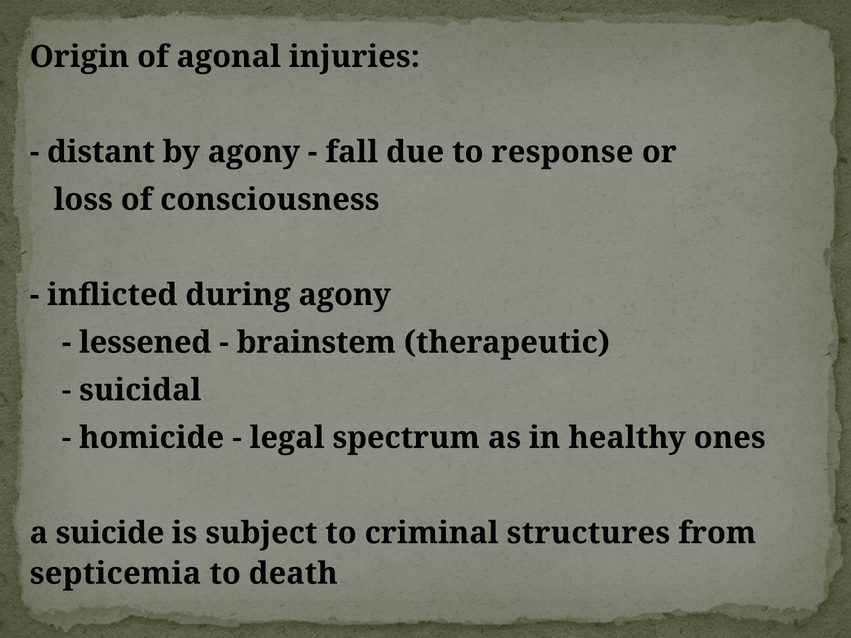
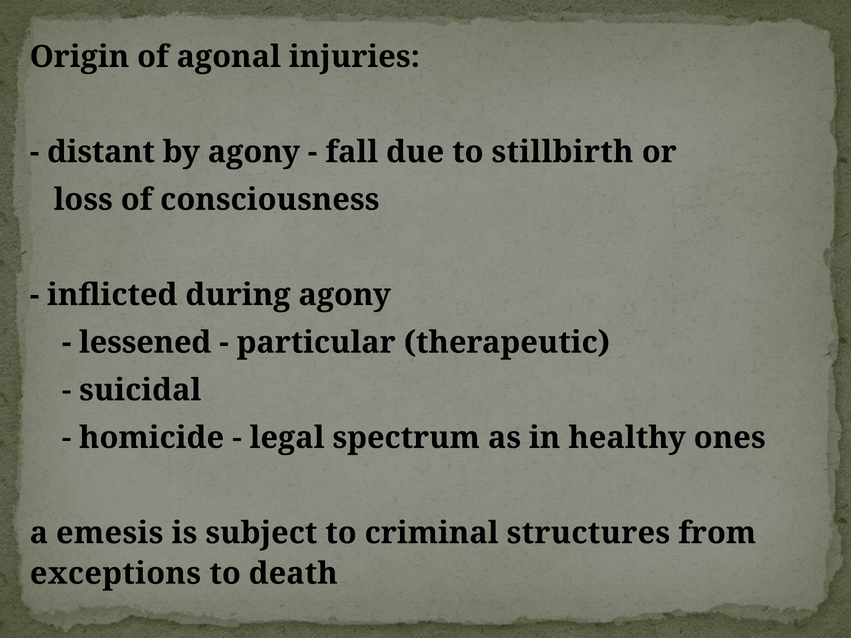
response: response -> stillbirth (562, 152)
brainstem: brainstem -> particular (316, 343)
suicide: suicide -> emesis (110, 533)
septicemia: septicemia -> exceptions (115, 574)
